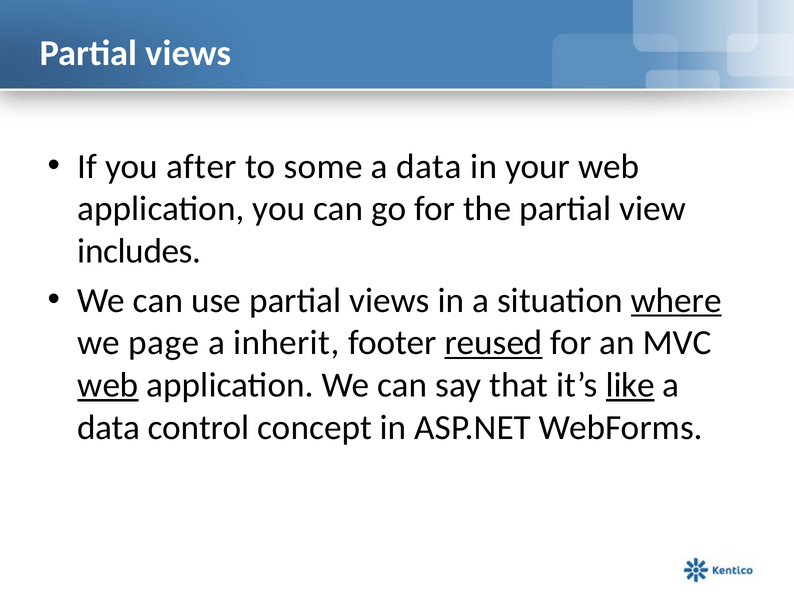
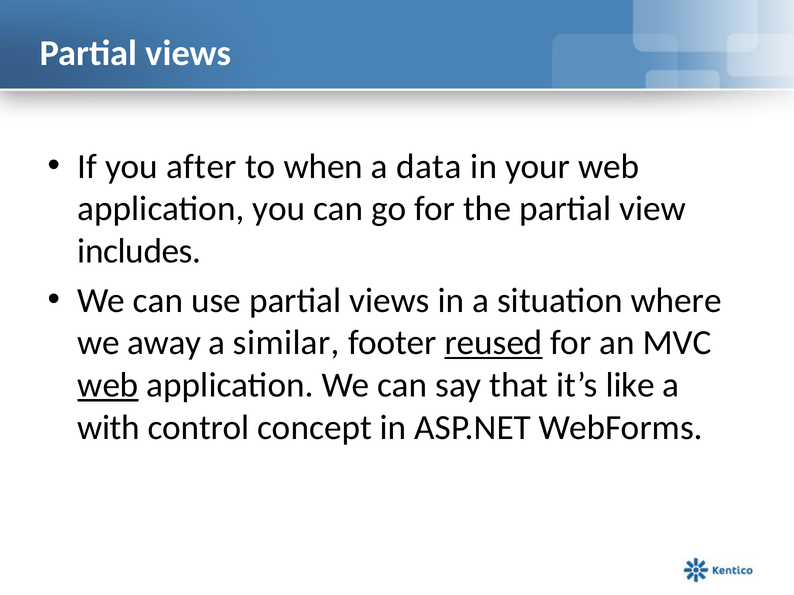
some: some -> when (323, 167)
where underline: present -> none (676, 301)
page: page -> away (164, 343)
inherit: inherit -> similar (286, 343)
like underline: present -> none (630, 385)
data: data -> with (109, 428)
